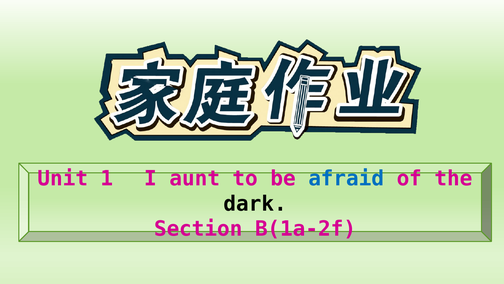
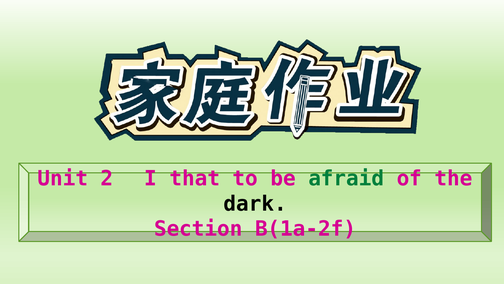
1: 1 -> 2 (107, 178)
aunt: aunt -> that (195, 178)
afraid colour: blue -> green (346, 178)
